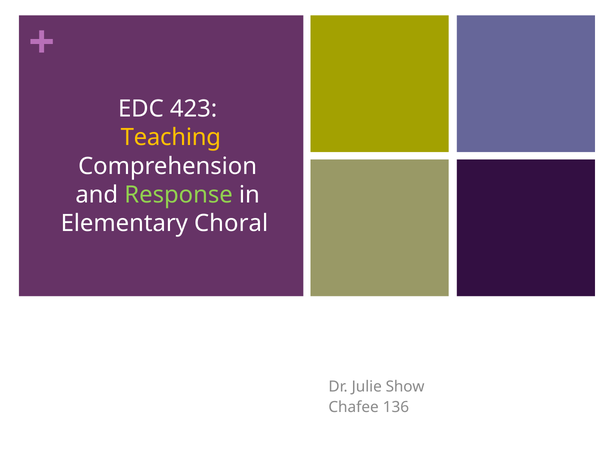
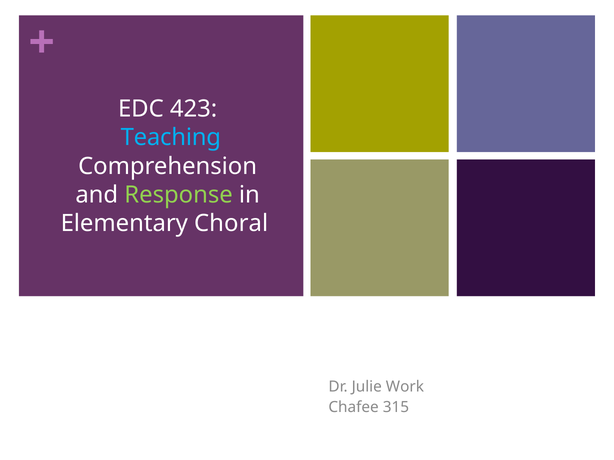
Teaching colour: yellow -> light blue (171, 138)
Show: Show -> Work (405, 387)
136: 136 -> 315 (396, 408)
